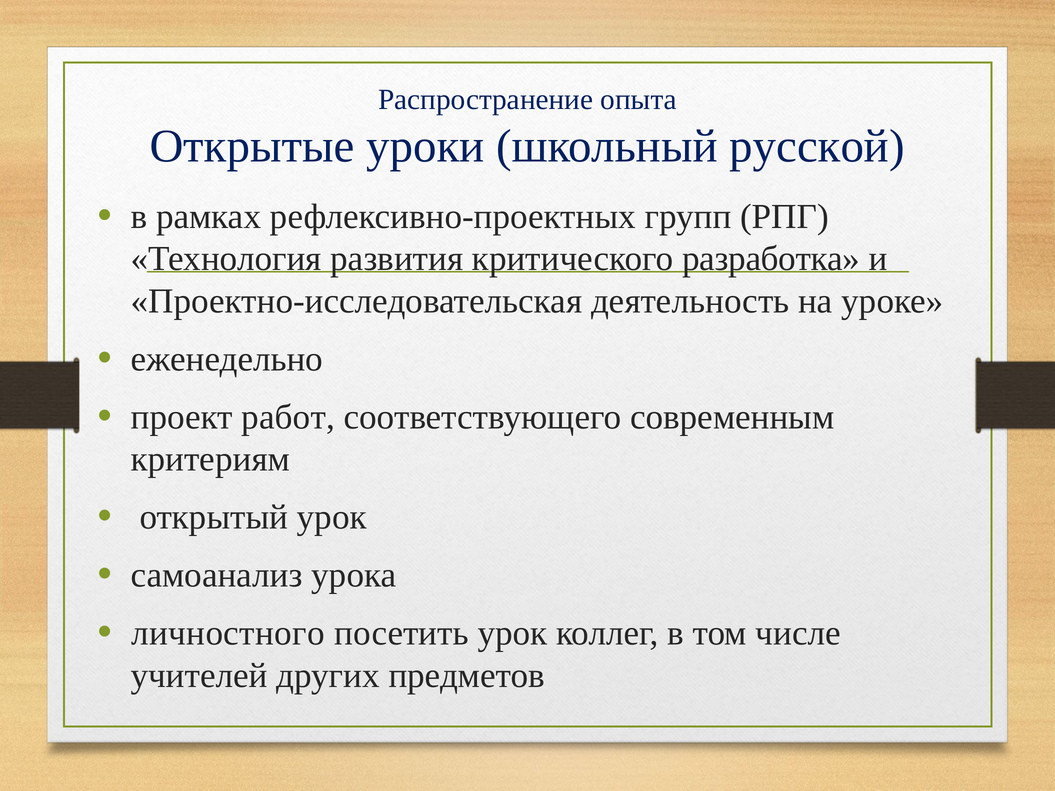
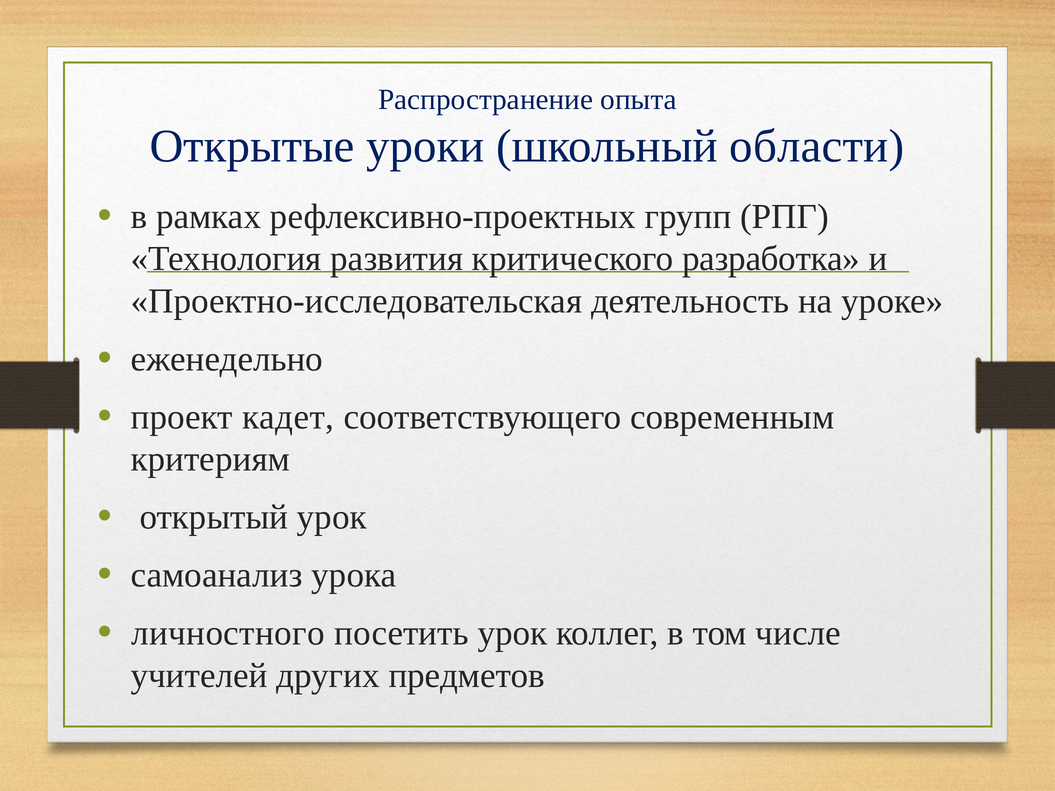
русской: русской -> области (817, 146)
работ: работ -> кaдет (288, 417)
